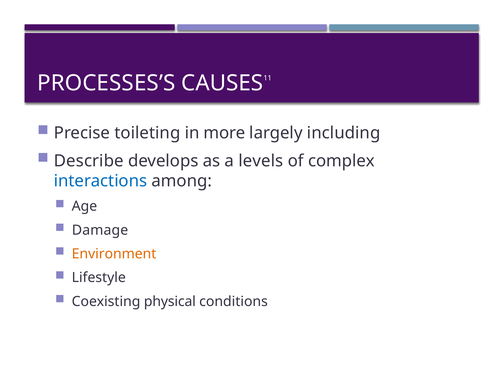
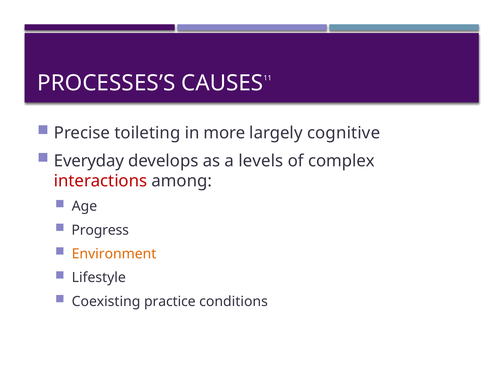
including: including -> cognitive (344, 133)
Describe: Describe -> Everyday (89, 161)
interactions colour: blue -> red (101, 181)
Damage: Damage -> Progress (100, 230)
physical: physical -> practice (170, 301)
